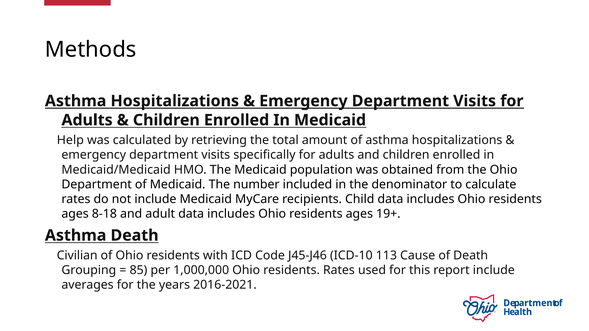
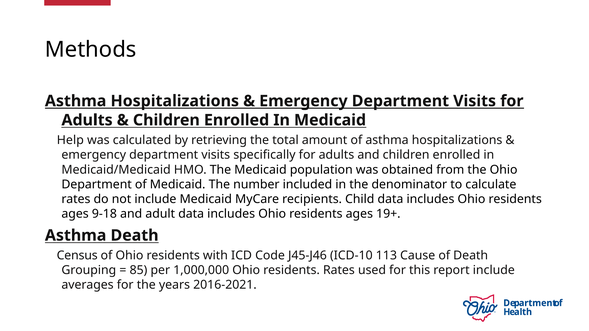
8-18: 8-18 -> 9-18 (104, 214)
Civilian: Civilian -> Census (77, 256)
